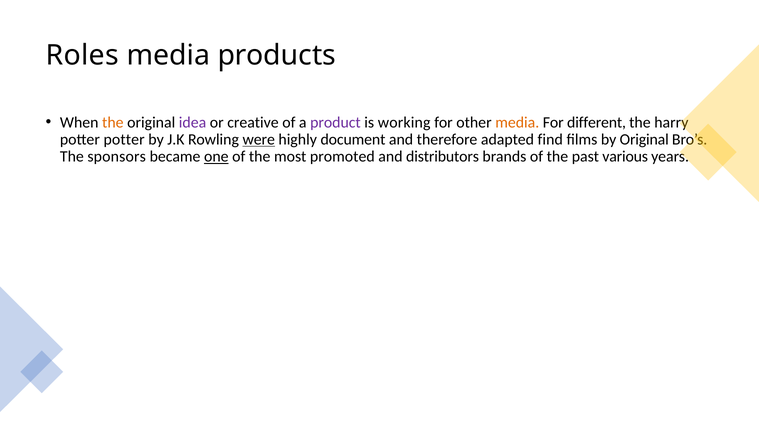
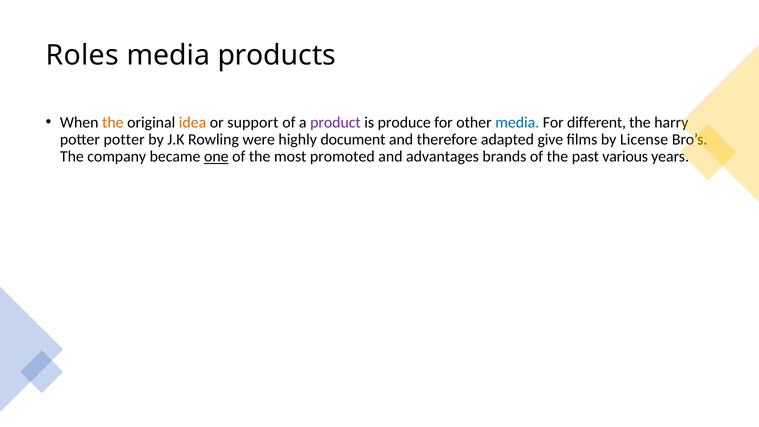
idea colour: purple -> orange (193, 122)
creative: creative -> support (253, 122)
working: working -> produce (404, 122)
media colour: orange -> blue (517, 122)
were underline: present -> none (259, 139)
find: find -> give (550, 139)
by Original: Original -> License (644, 139)
sponsors: sponsors -> company (117, 157)
distributors: distributors -> advantages (443, 157)
